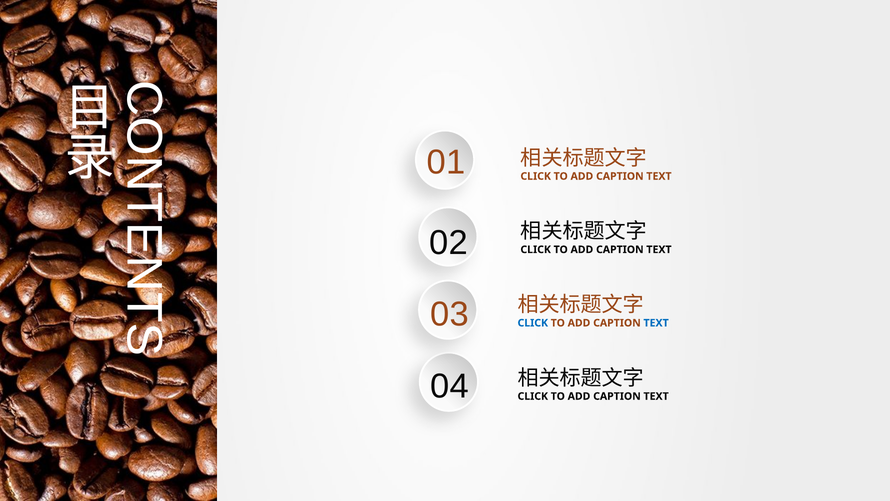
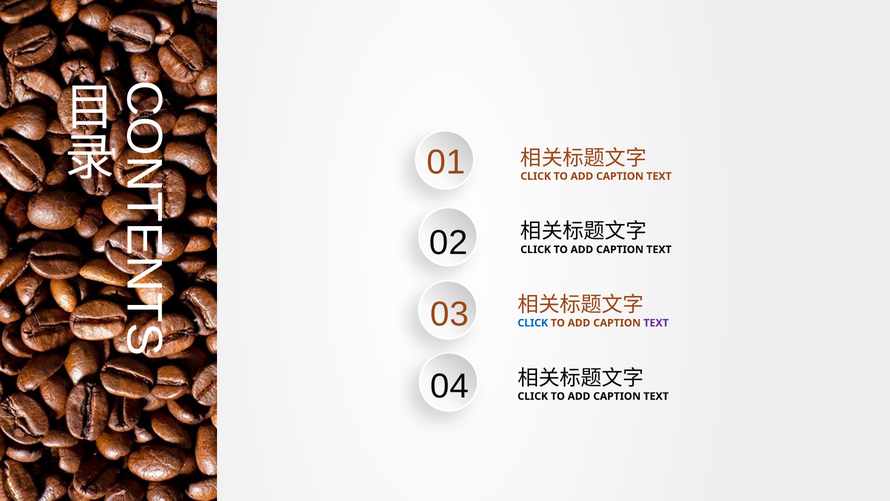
TEXT colour: blue -> purple (656, 323)
